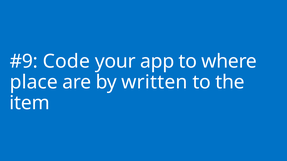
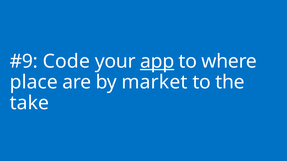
app underline: none -> present (157, 62)
written: written -> market (154, 82)
item: item -> take (29, 103)
